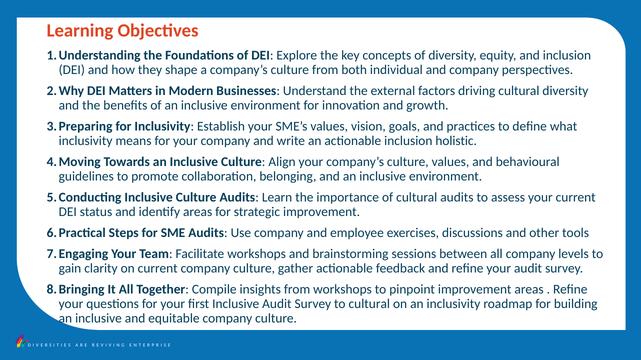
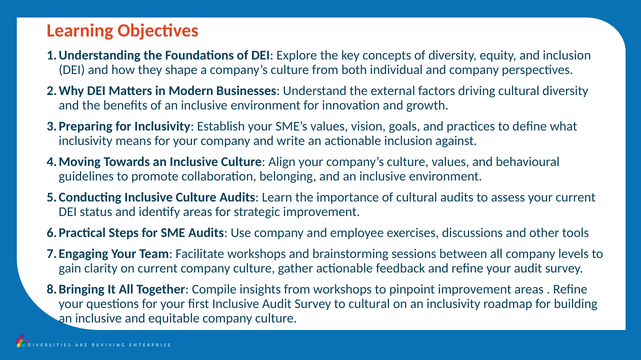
holistic: holistic -> against (456, 141)
